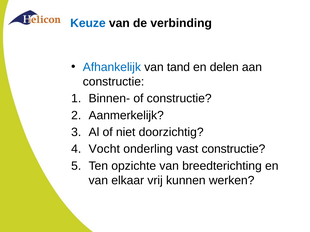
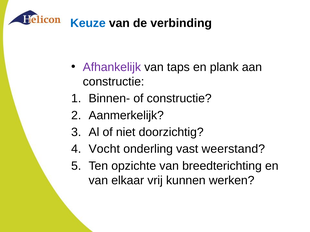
Afhankelijk colour: blue -> purple (112, 67)
tand: tand -> taps (178, 67)
delen: delen -> plank (224, 67)
vast constructie: constructie -> weerstand (233, 149)
